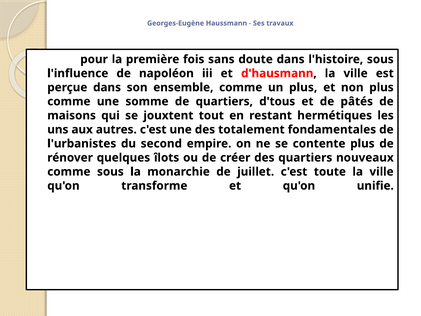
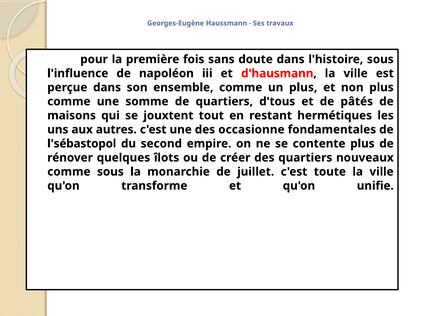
totalement: totalement -> occasionne (251, 129)
l'urbanistes: l'urbanistes -> l'sébastopol (82, 143)
